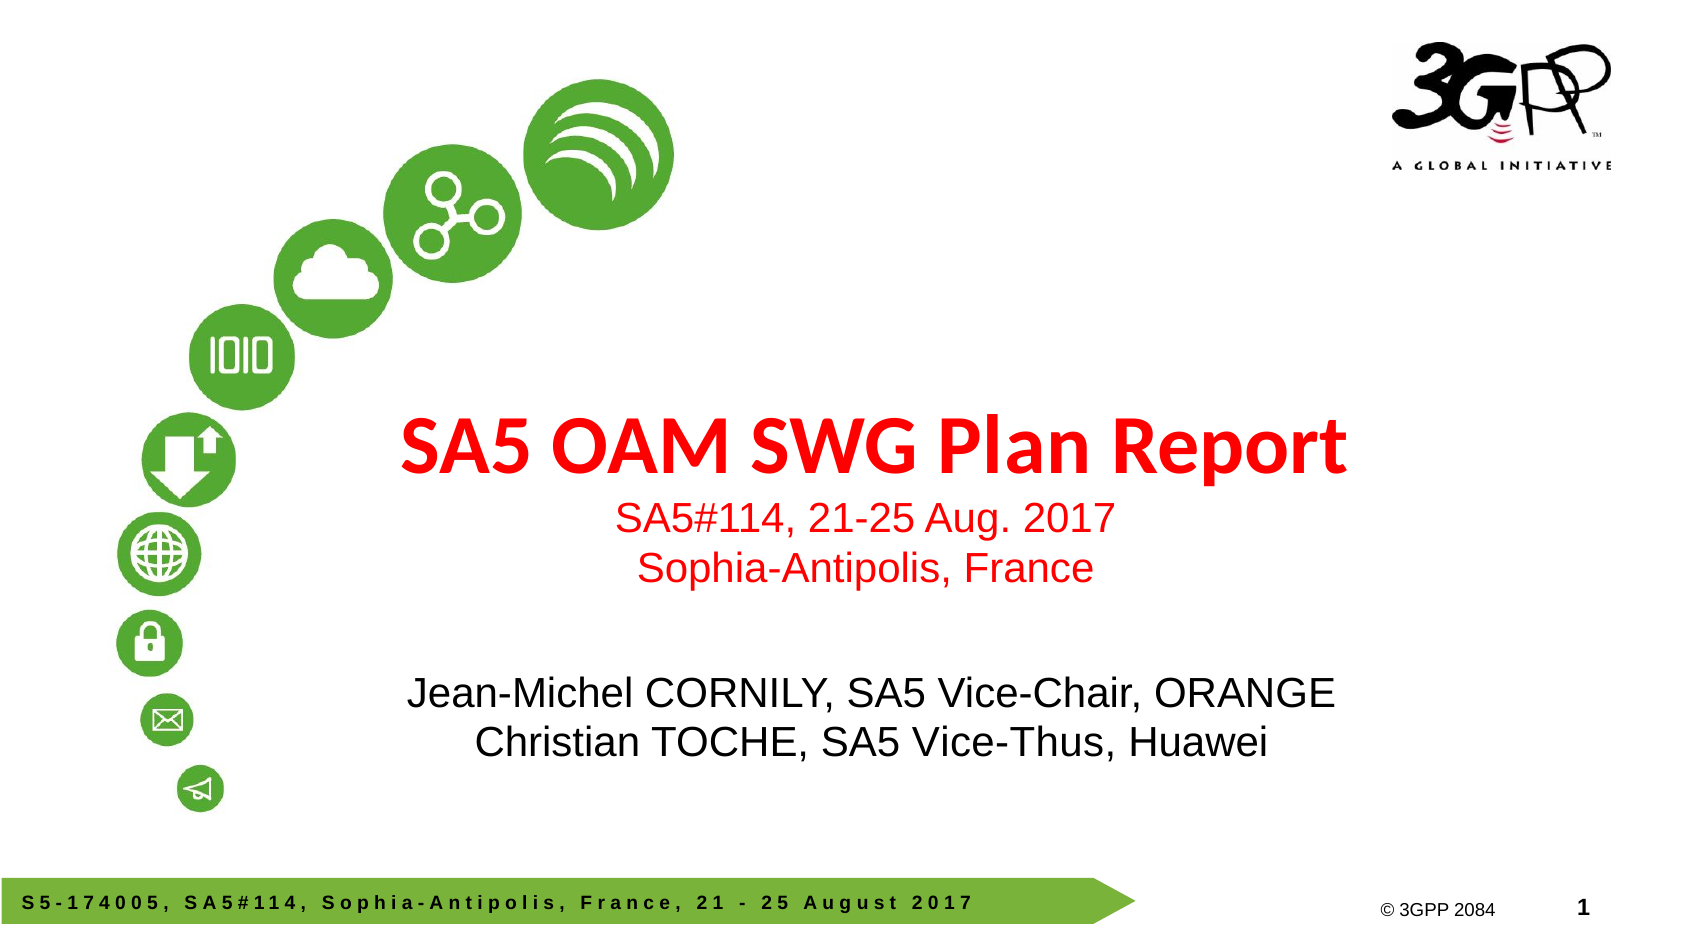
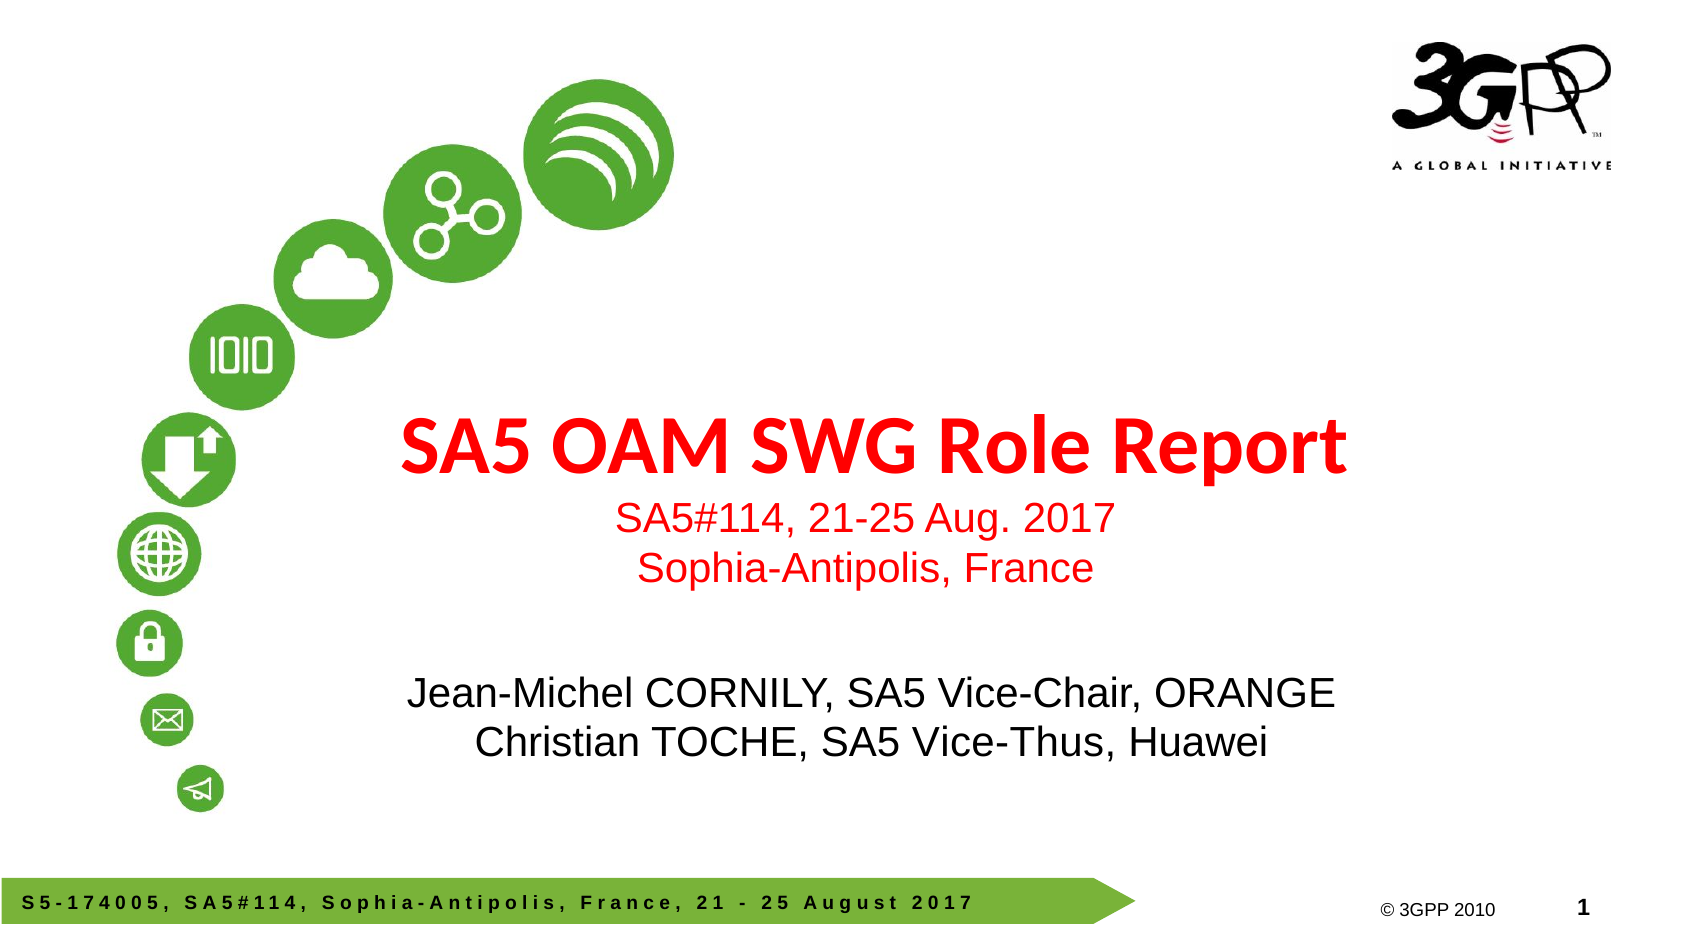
Plan: Plan -> Role (1015, 446)
2084: 2084 -> 2010 (1475, 910)
